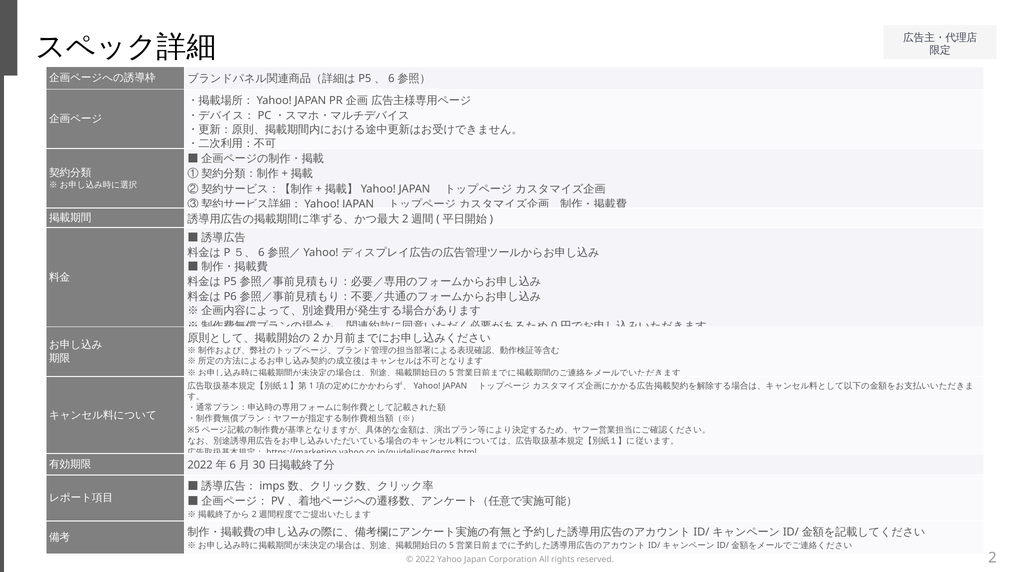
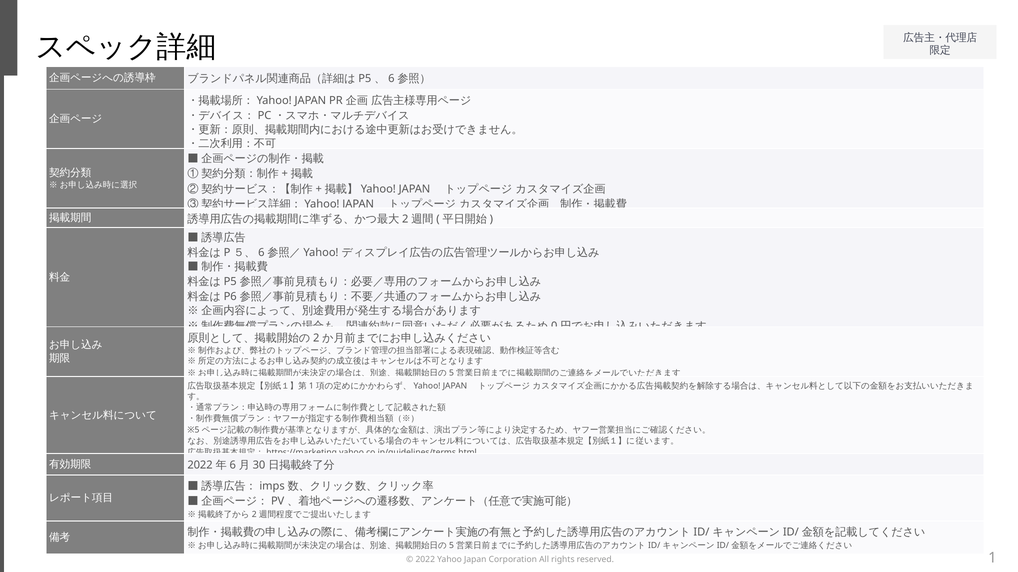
2: 2 -> 1 (992, 559)
